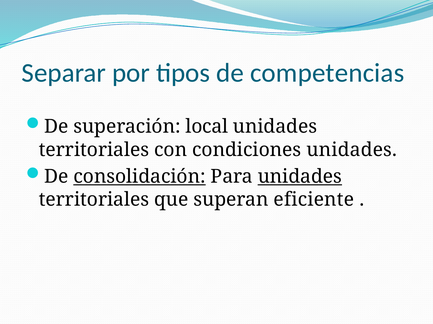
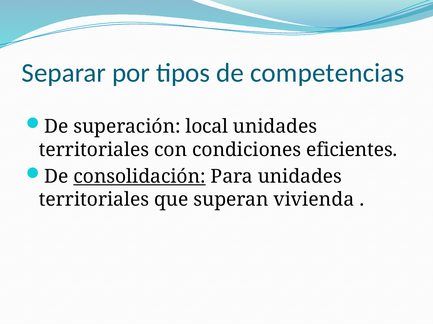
condiciones unidades: unidades -> eficientes (352, 150)
unidades underline: present -> none (300, 177)
eficiente: eficiente -> vivienda (314, 200)
